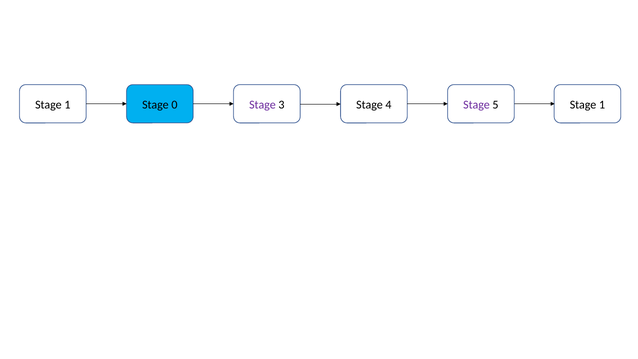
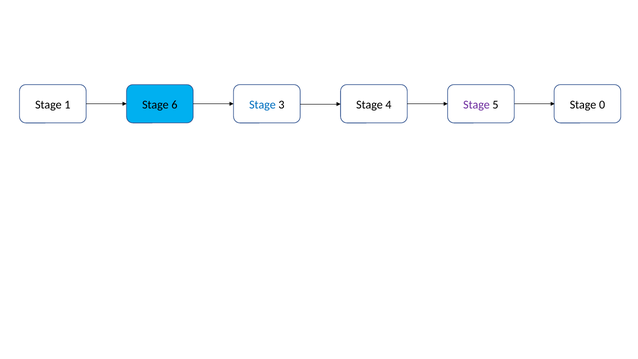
0: 0 -> 6 (174, 105)
Stage colour: purple -> blue (262, 105)
1: 1 -> 0 (602, 105)
